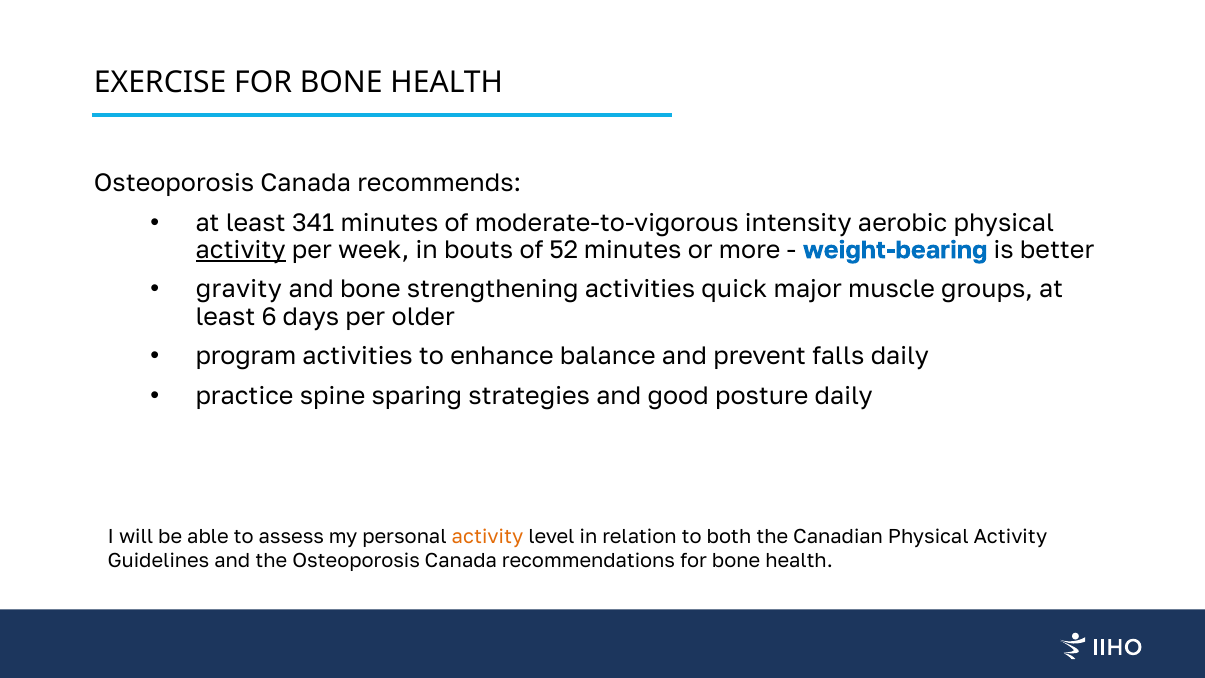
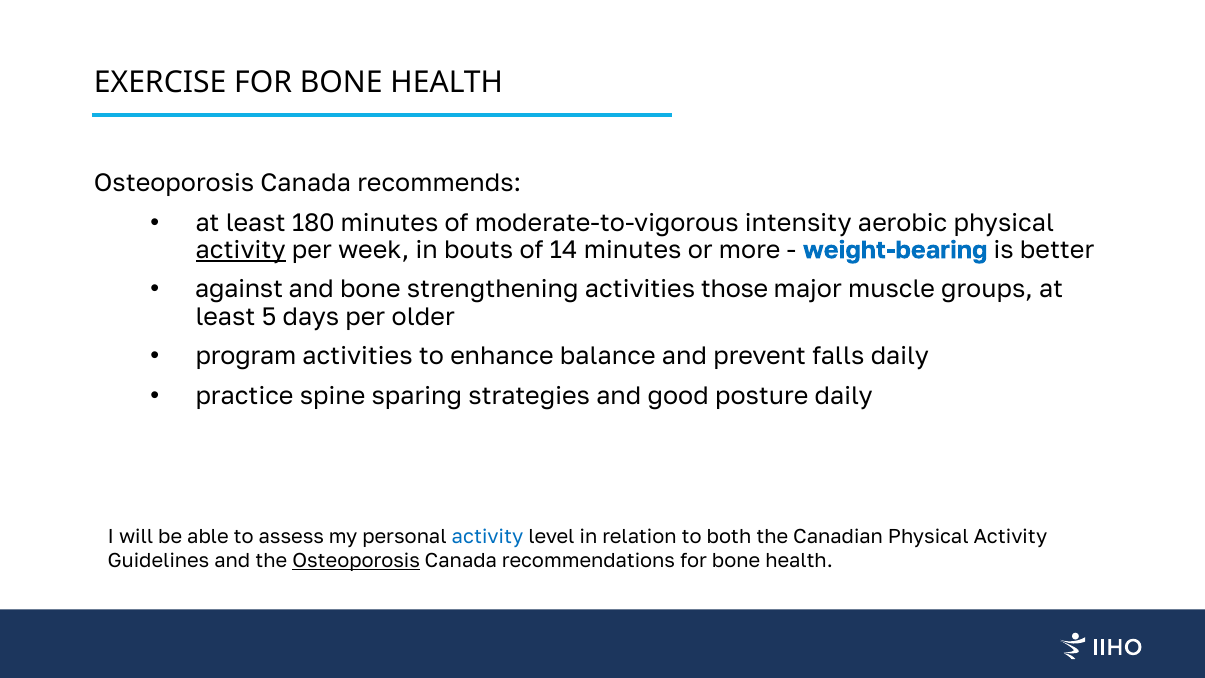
341: 341 -> 180 (313, 223)
52: 52 -> 14 (564, 250)
gravity: gravity -> against (239, 290)
quick: quick -> those (735, 290)
6: 6 -> 5 (269, 317)
activity colour: orange -> blue (488, 537)
Osteoporosis underline: none -> present (356, 561)
